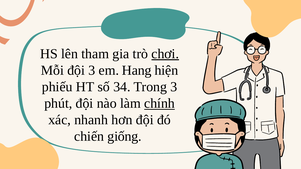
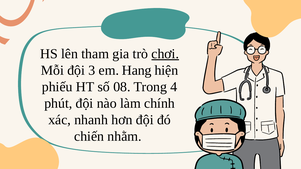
34: 34 -> 08 (122, 87)
Trong 3: 3 -> 4 (174, 87)
chính underline: present -> none (160, 104)
giống: giống -> nhằm (125, 137)
